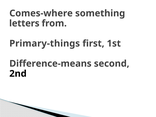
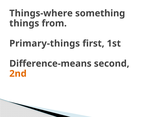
Comes-where: Comes-where -> Things-where (41, 13)
letters: letters -> things (24, 23)
2nd colour: black -> orange (18, 74)
